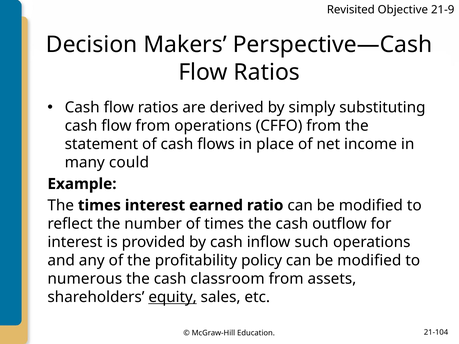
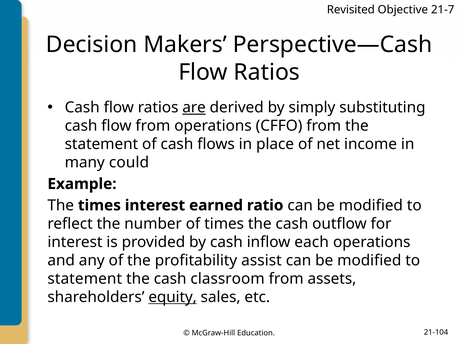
21-9: 21-9 -> 21-7 (443, 10)
are underline: none -> present (194, 108)
such: such -> each (312, 242)
policy: policy -> assist (261, 261)
numerous: numerous -> statement (85, 279)
